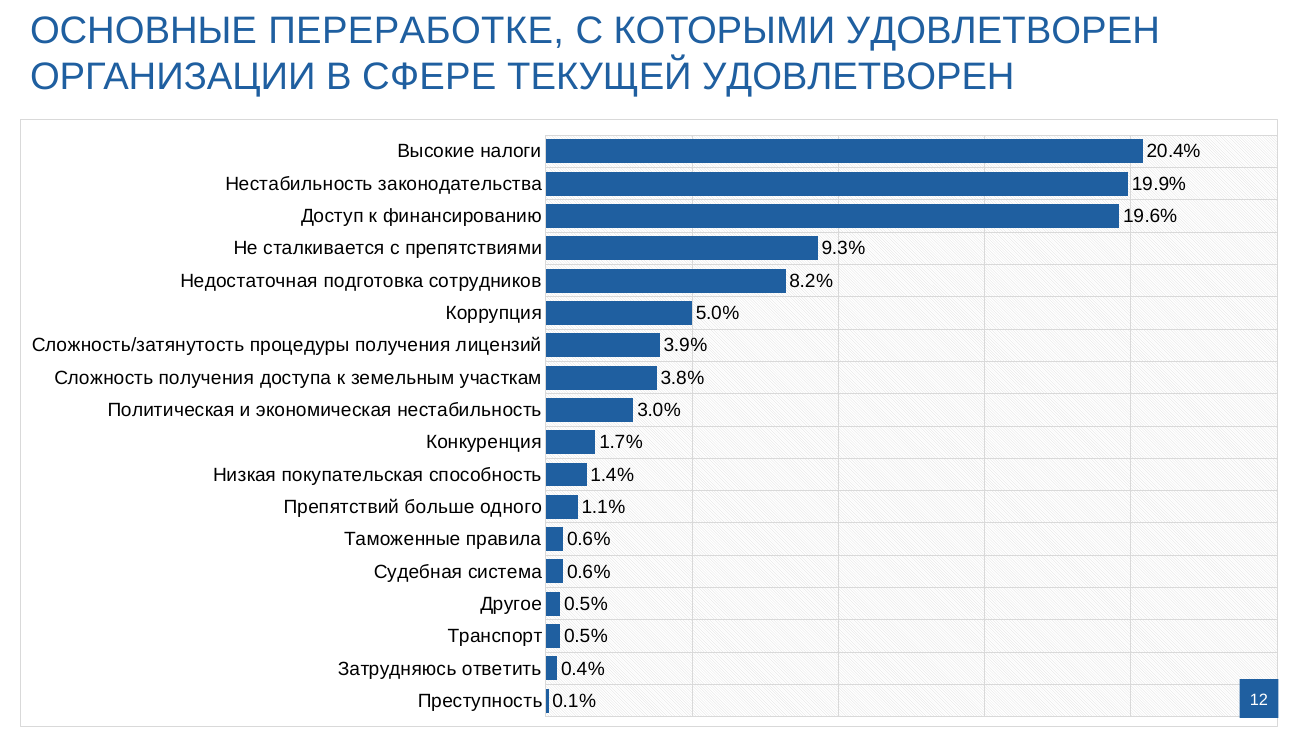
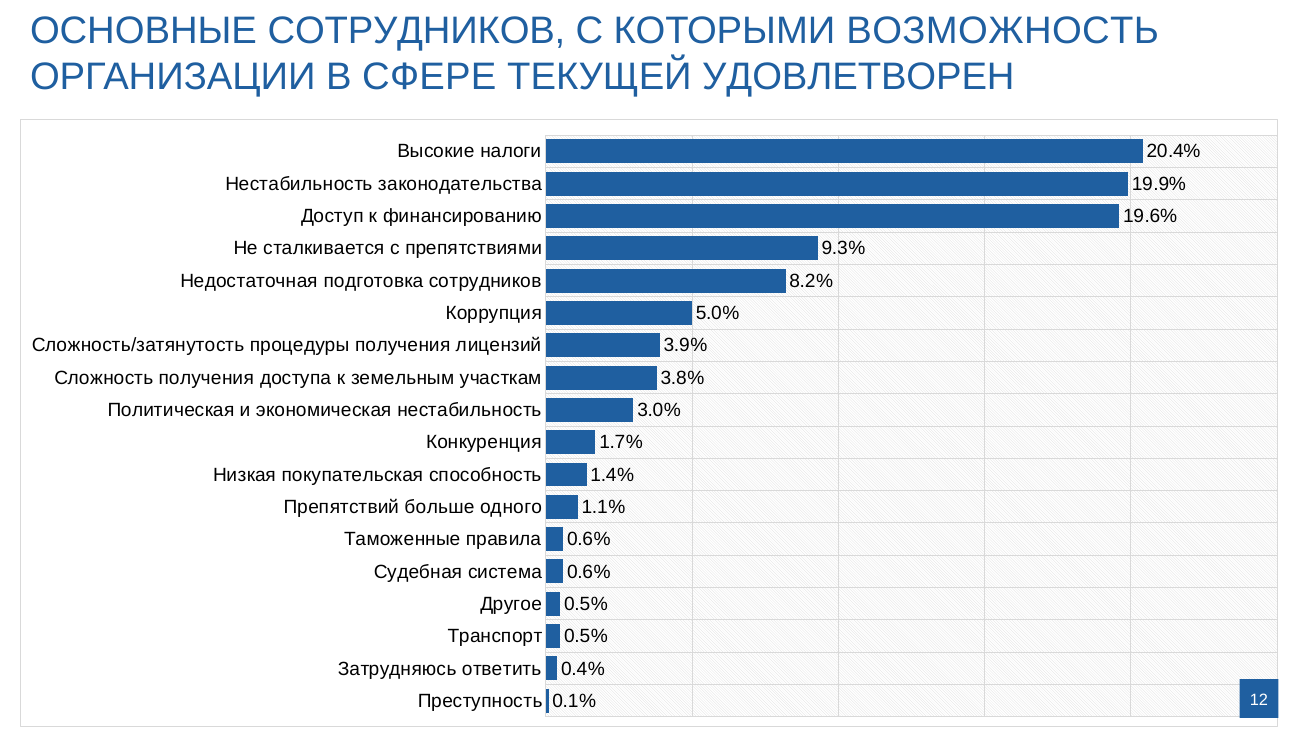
ОСНОВНЫЕ ПЕРЕРАБОТКЕ: ПЕРЕРАБОТКЕ -> СОТРУДНИКОВ (416, 30)
КОТОРЫМИ УДОВЛЕТВОРЕН: УДОВЛЕТВОРЕН -> ВОЗМОЖНОСТЬ (1003, 30)
